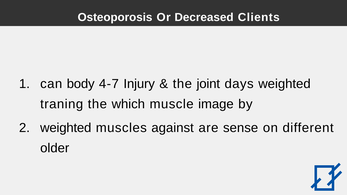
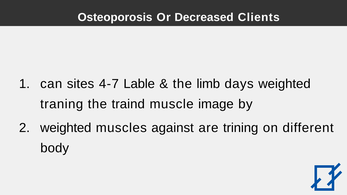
body: body -> sites (81, 84)
Injury: Injury -> Lable (139, 84)
joint: joint -> limb (208, 84)
which: which -> traind (128, 104)
sense: sense -> trining (241, 128)
older: older -> body (55, 148)
